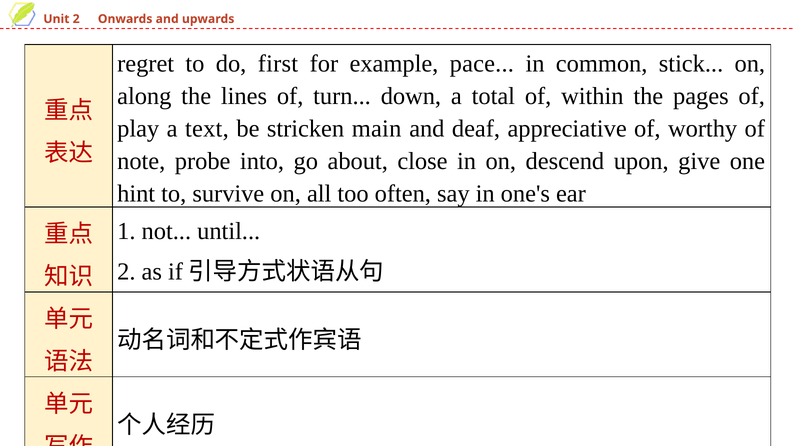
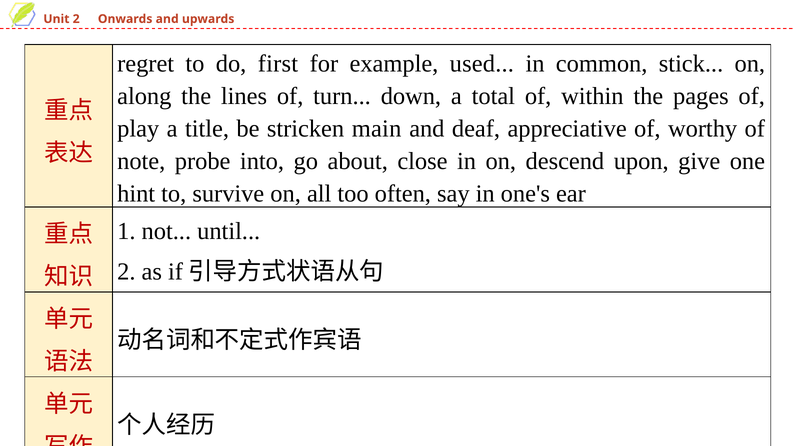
pace: pace -> used (482, 64)
text: text -> title (207, 129)
